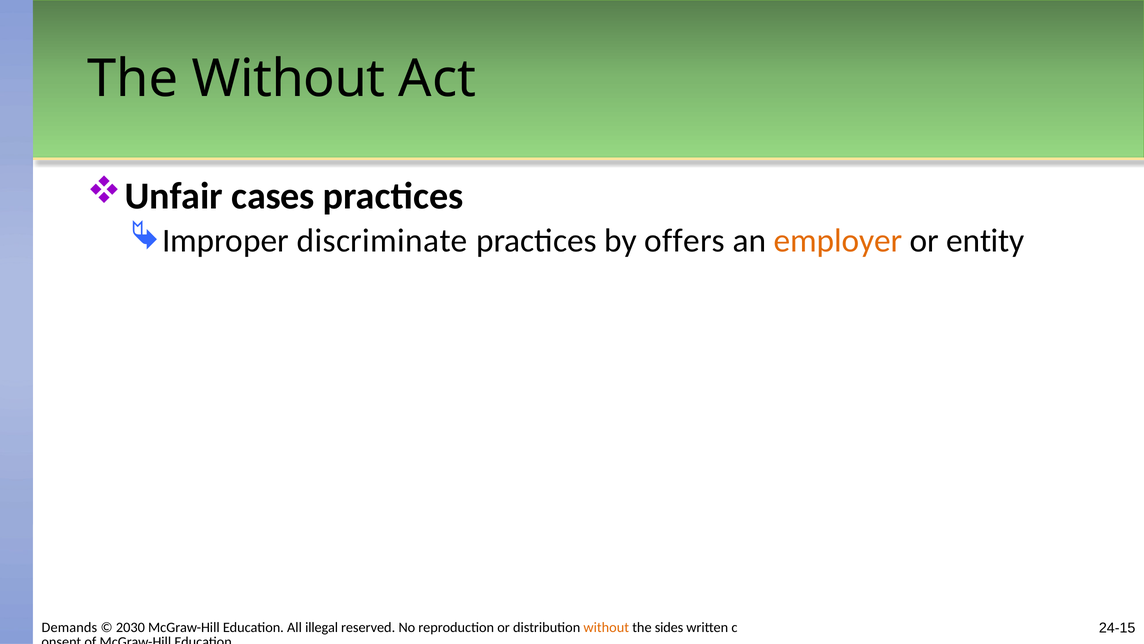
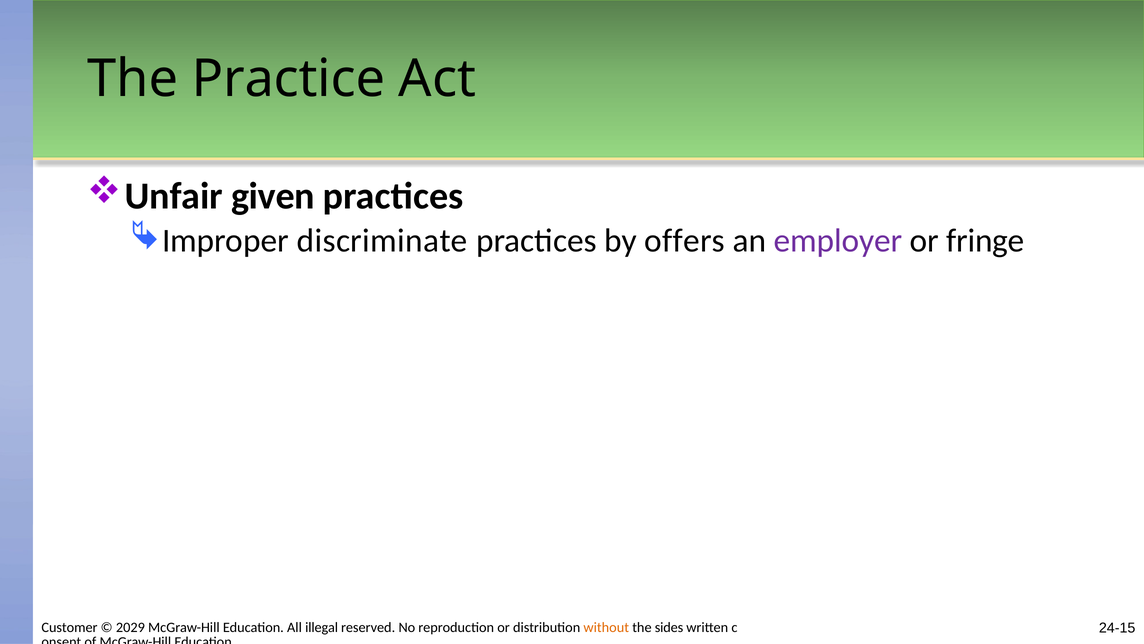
The Without: Without -> Practice (289, 79)
cases: cases -> given (273, 196)
employer colour: orange -> purple (838, 241)
entity: entity -> fringe (985, 241)
Demands: Demands -> Customer (69, 627)
2030: 2030 -> 2029 (130, 627)
